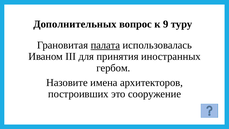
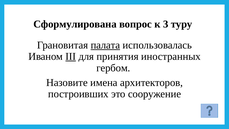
Дополнительных: Дополнительных -> Сформулирована (75, 24)
9: 9 -> 3 (166, 24)
III underline: none -> present (71, 56)
